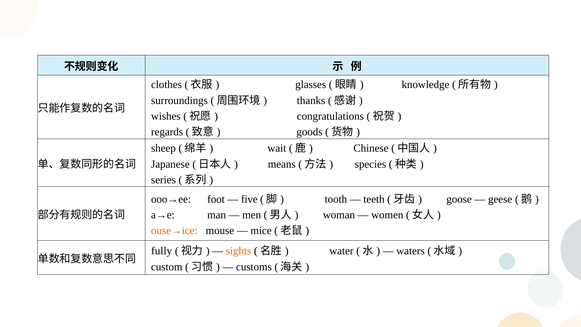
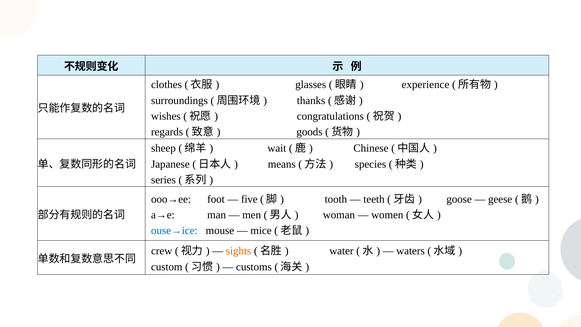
knowledge: knowledge -> experience (425, 85)
ouse→ice colour: orange -> blue (174, 231)
fully: fully -> crew (162, 251)
